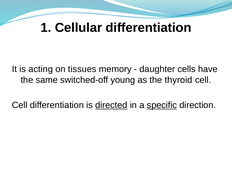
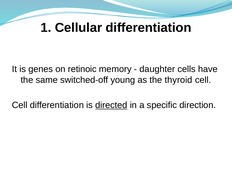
acting: acting -> genes (41, 69)
tissues: tissues -> retinoic (82, 69)
specific underline: present -> none (162, 105)
